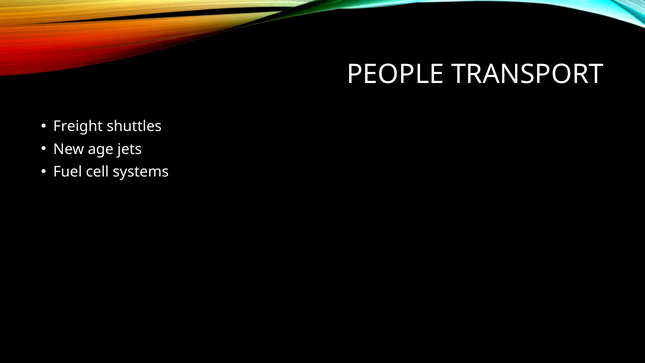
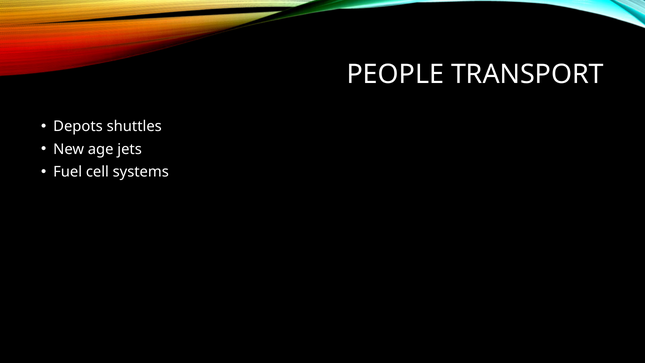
Freight: Freight -> Depots (78, 126)
